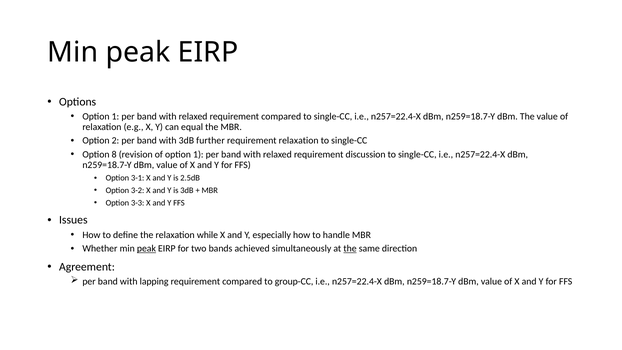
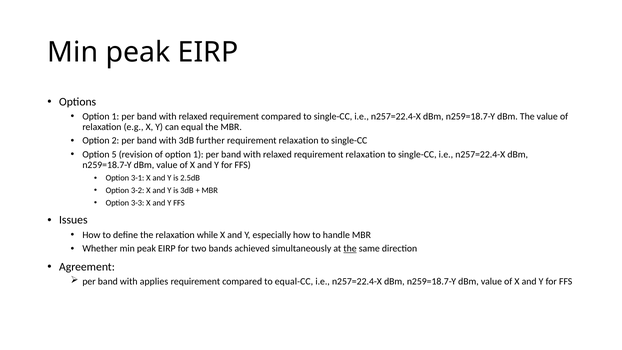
8: 8 -> 5 (114, 154)
relaxed requirement discussion: discussion -> relaxation (366, 154)
peak underline: present -> none (146, 249)
lapping: lapping -> applies (154, 281)
group-CC: group-CC -> equal-CC (294, 281)
